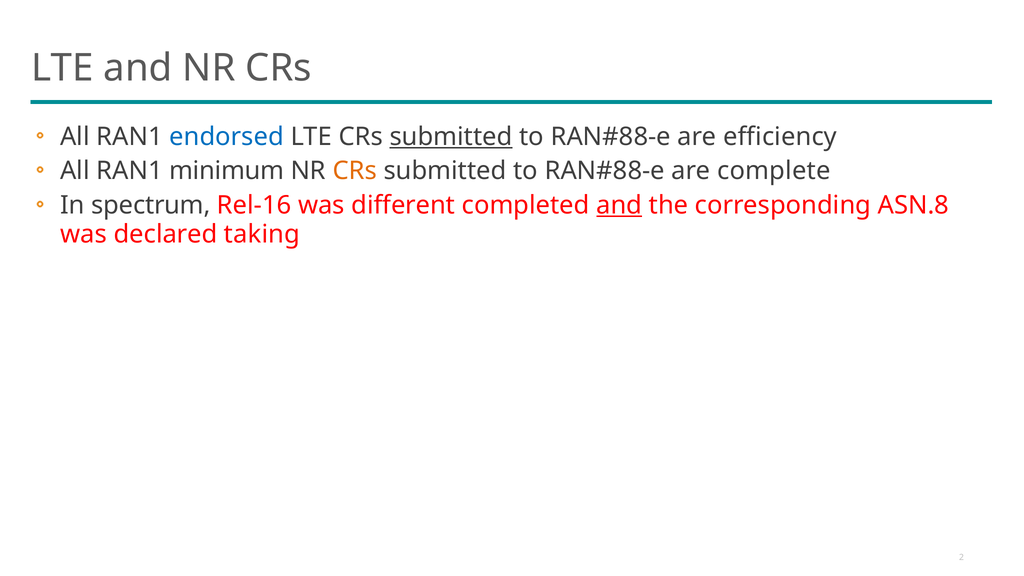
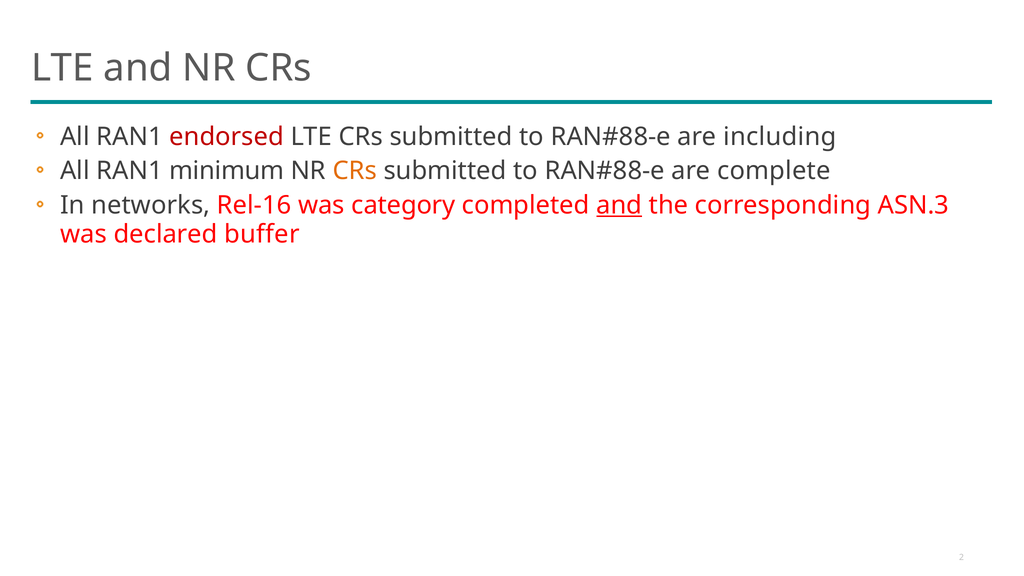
endorsed colour: blue -> red (227, 137)
submitted underline: present -> none (451, 137)
efficiency: efficiency -> including (780, 137)
spectrum: spectrum -> networks (151, 205)
different: different -> category (403, 205)
ASN.8: ASN.8 -> ASN.3 (913, 205)
taking: taking -> buffer (262, 234)
